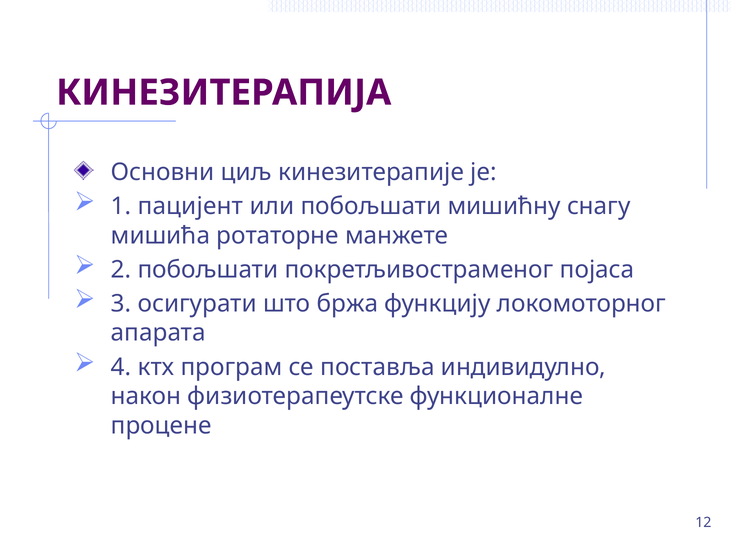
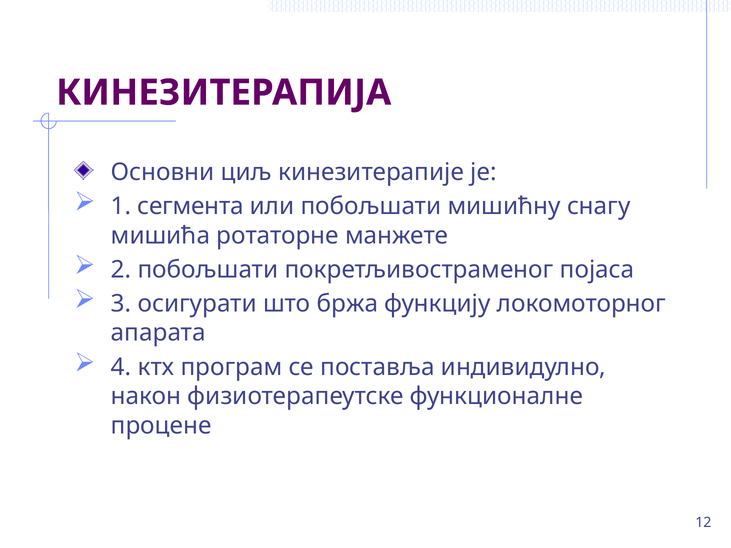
пацијент: пацијент -> сегмента (191, 206)
